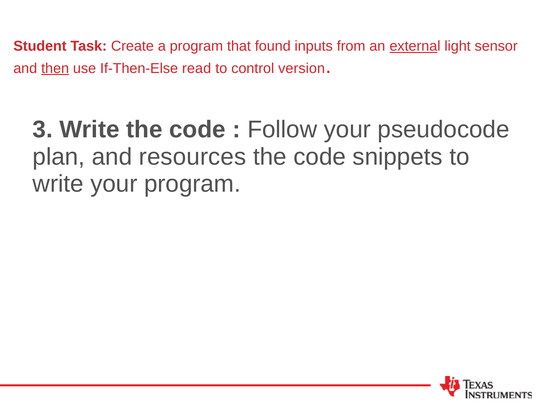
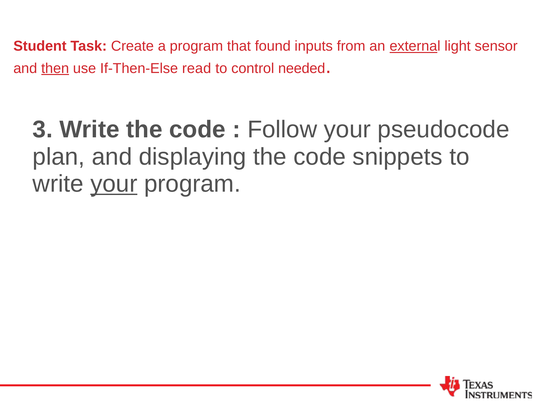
version: version -> needed (302, 68)
resources: resources -> displaying (193, 157)
your underline: none -> present (114, 184)
